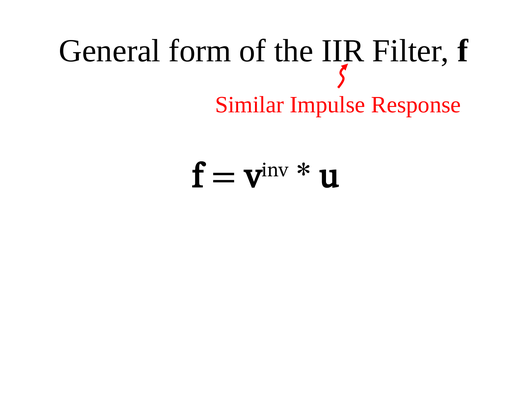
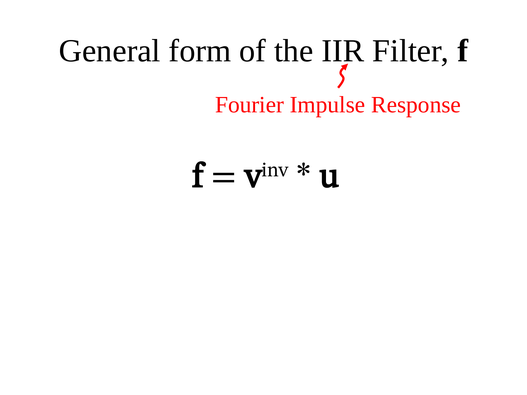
Similar: Similar -> Fourier (250, 105)
